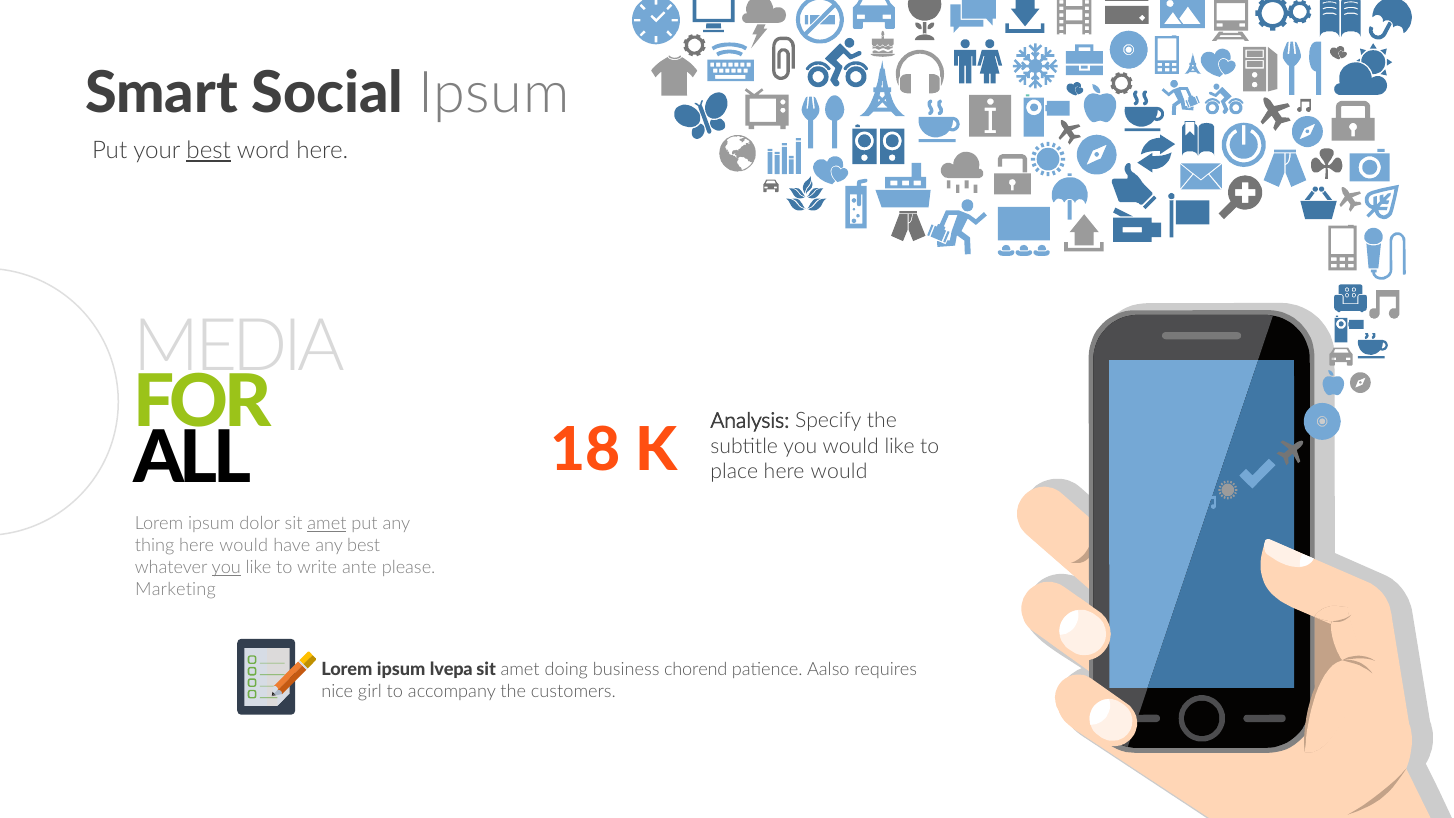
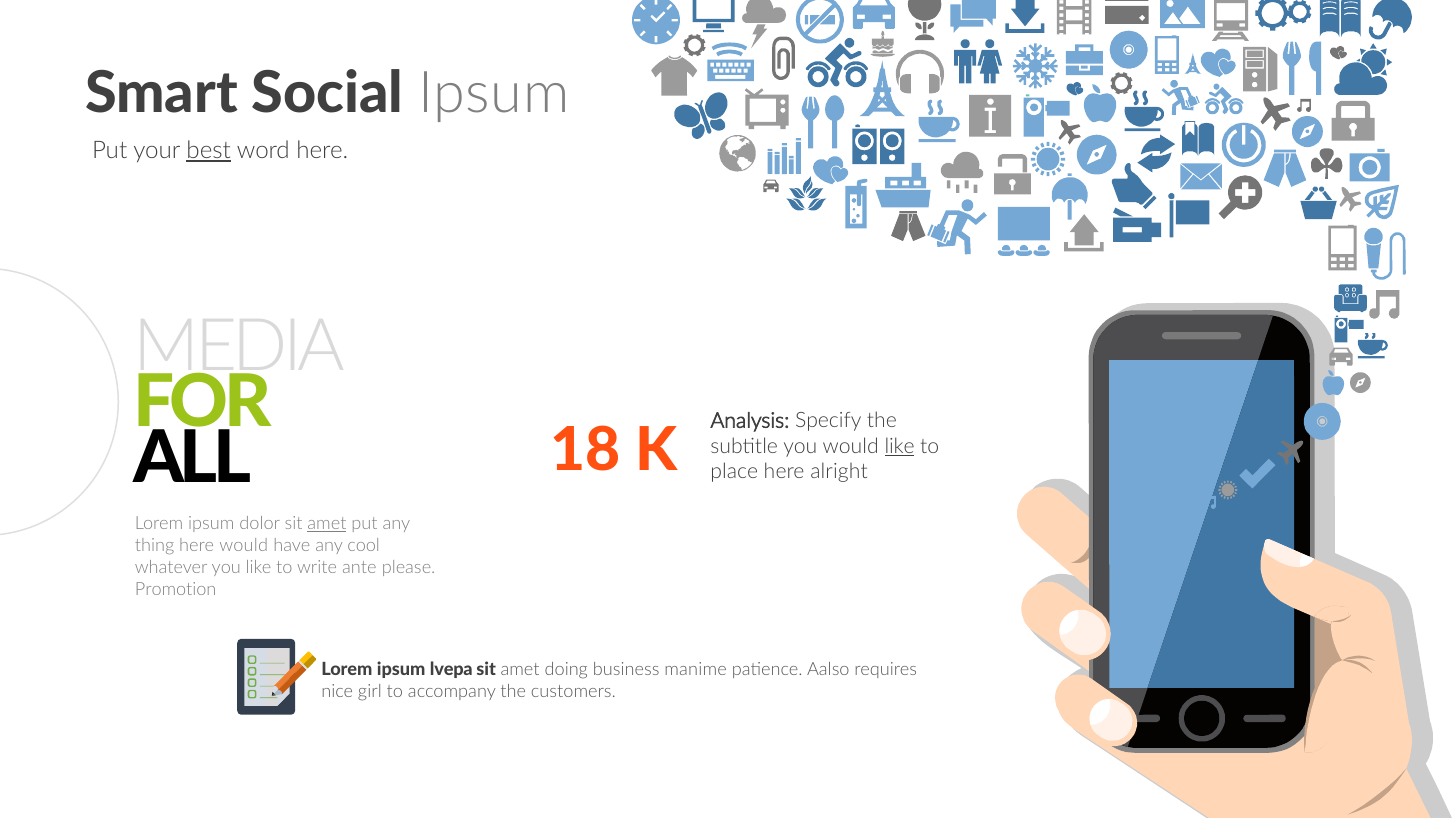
like underline: none -> present (900, 446)
place here would: would -> alright (839, 471)
any best: best -> cool (364, 546)
you underline: present -> none (226, 567)
Marketing: Marketing -> Promotion (176, 589)
chorend: chorend -> manime (696, 669)
